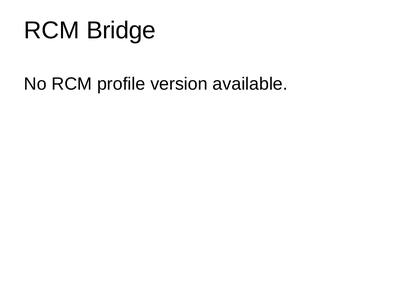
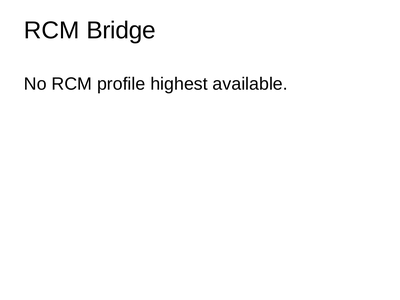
version: version -> highest (179, 84)
